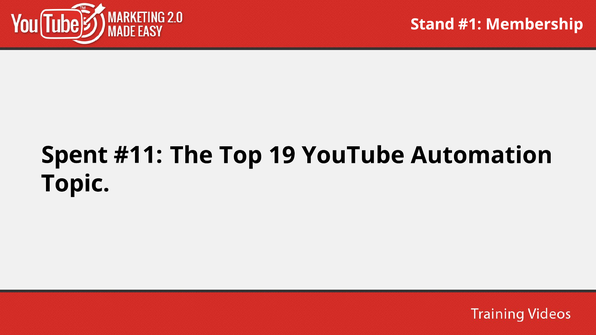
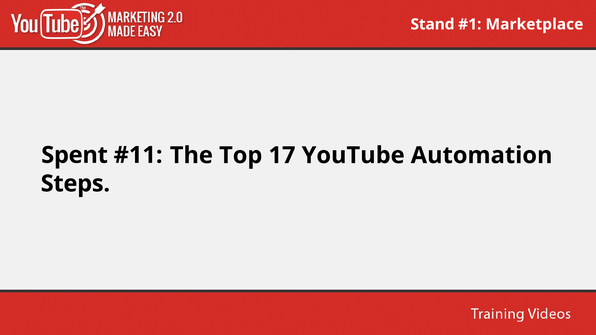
Membership: Membership -> Marketplace (534, 24)
19: 19 -> 17 (282, 155)
Topic: Topic -> Steps (75, 184)
